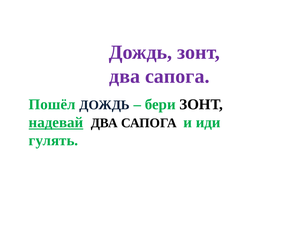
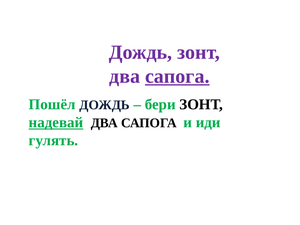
сапога underline: none -> present (177, 76)
